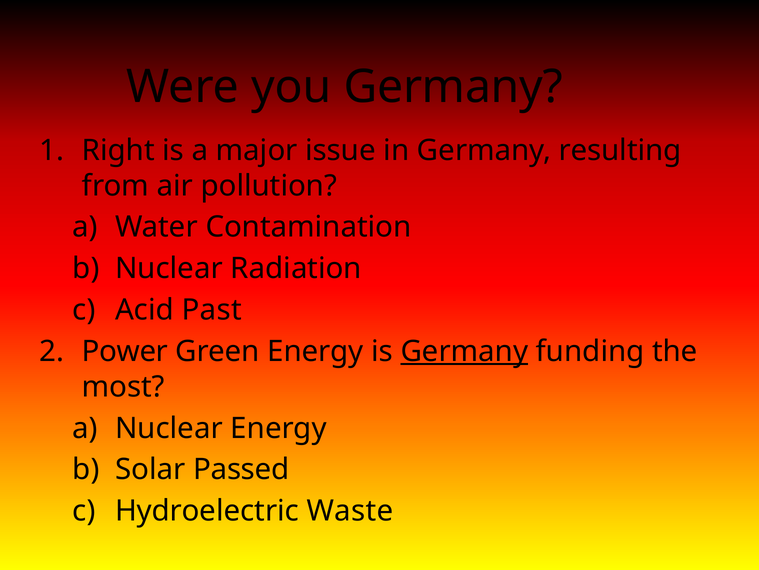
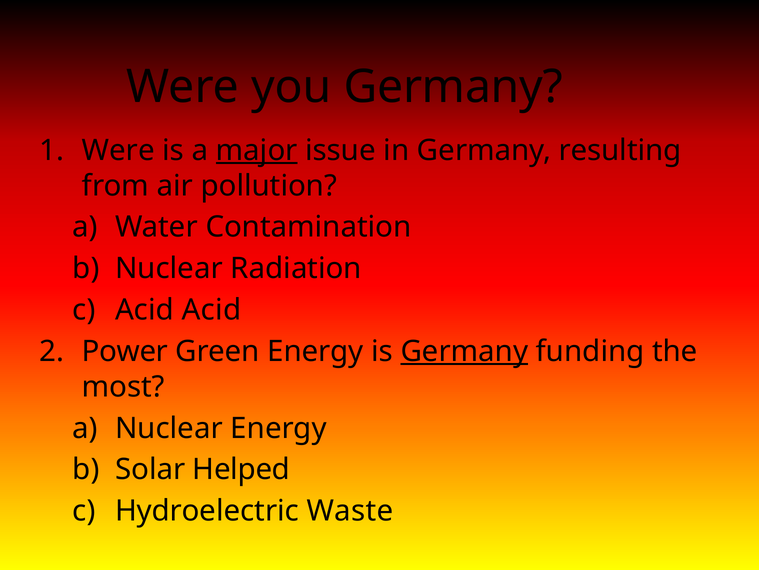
Right: Right -> Were (118, 150)
major underline: none -> present (257, 150)
Acid Past: Past -> Acid (212, 310)
Passed: Passed -> Helped (241, 469)
